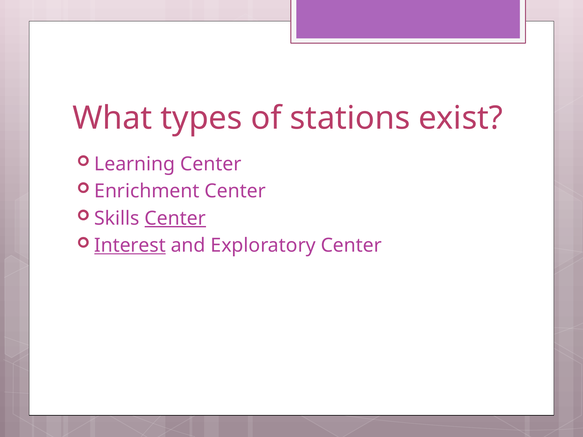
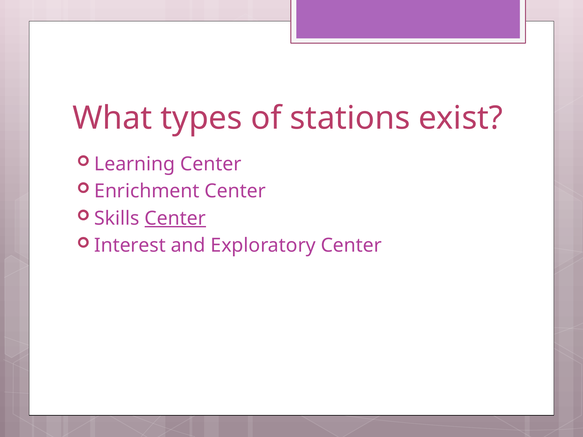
Interest underline: present -> none (130, 246)
